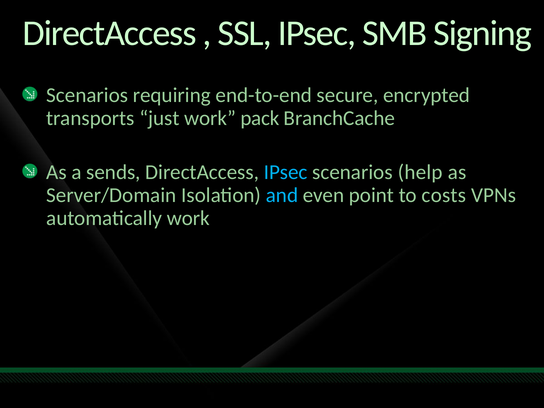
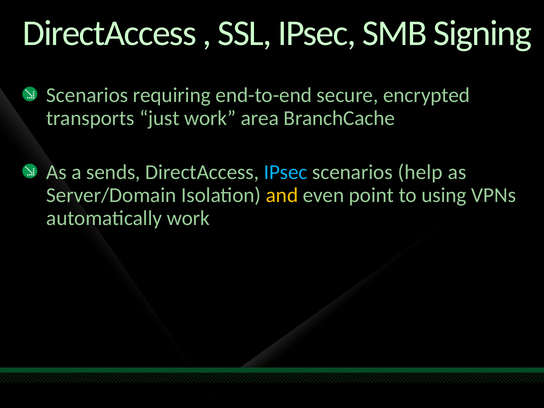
pack: pack -> area (260, 118)
and colour: light blue -> yellow (282, 195)
costs: costs -> using (444, 195)
